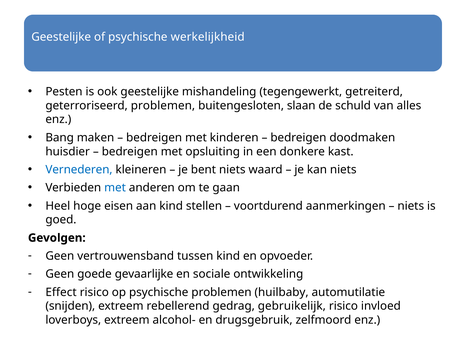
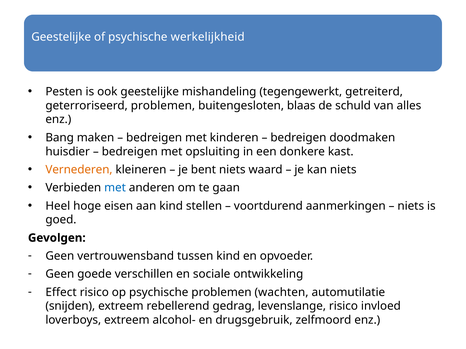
slaan: slaan -> blaas (301, 106)
Vernederen colour: blue -> orange (79, 170)
gevaarlijke: gevaarlijke -> verschillen (144, 274)
huilbaby: huilbaby -> wachten (282, 293)
gebruikelijk: gebruikelijk -> levenslange (292, 307)
